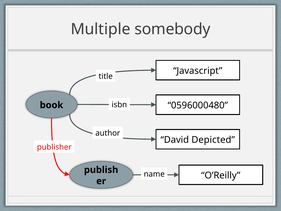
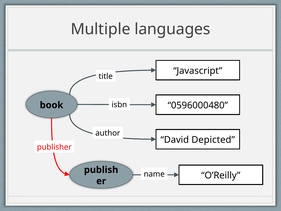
somebody: somebody -> languages (172, 29)
